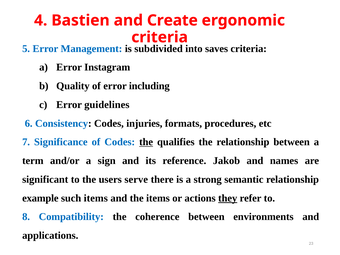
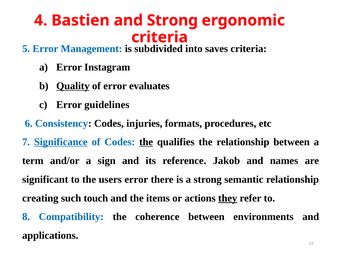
and Create: Create -> Strong (172, 20)
Quality underline: none -> present (73, 86)
including: including -> evaluates (149, 86)
Significance underline: none -> present (61, 142)
users serve: serve -> error (136, 179)
example: example -> creating (40, 198)
such items: items -> touch (96, 198)
